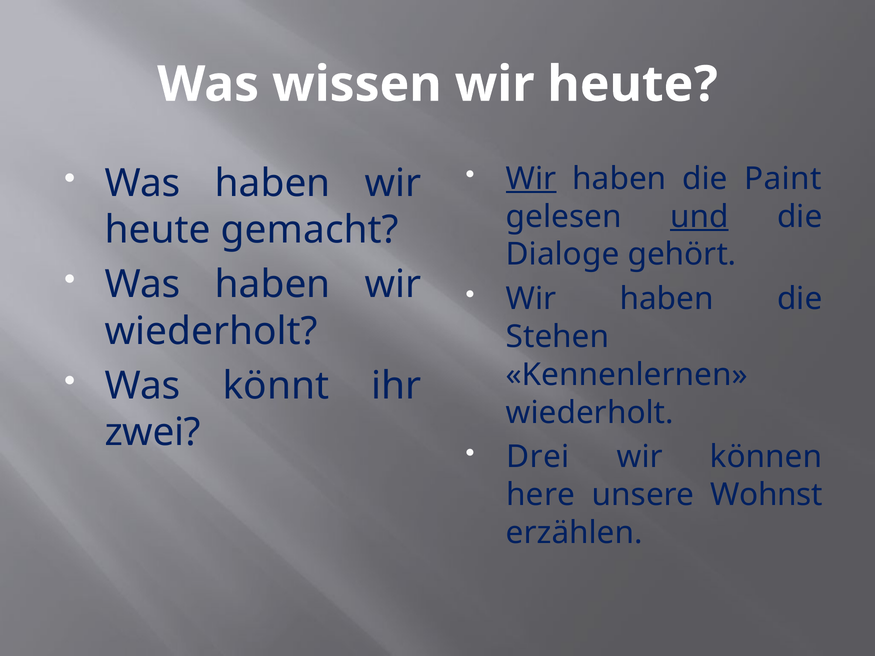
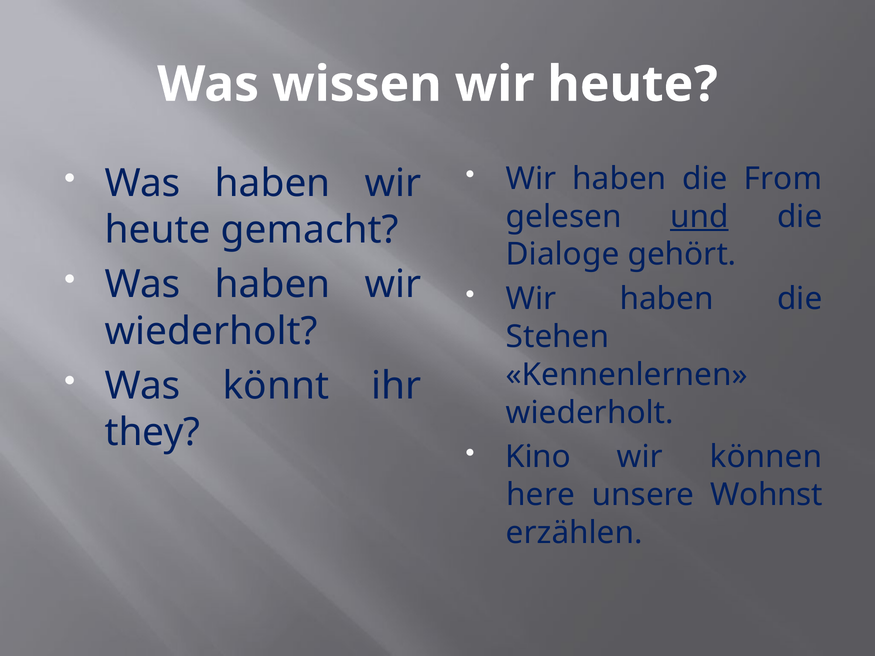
Wir underline: present -> none (531, 179)
Paint: Paint -> From (783, 179)
zwei: zwei -> they (153, 433)
Drei: Drei -> Kino (538, 457)
